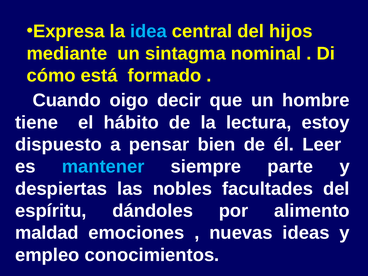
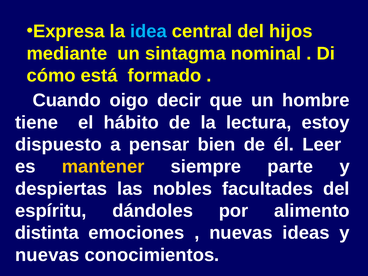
mantener colour: light blue -> yellow (103, 167)
maldad: maldad -> distinta (47, 233)
empleo: empleo -> nuevas (47, 255)
